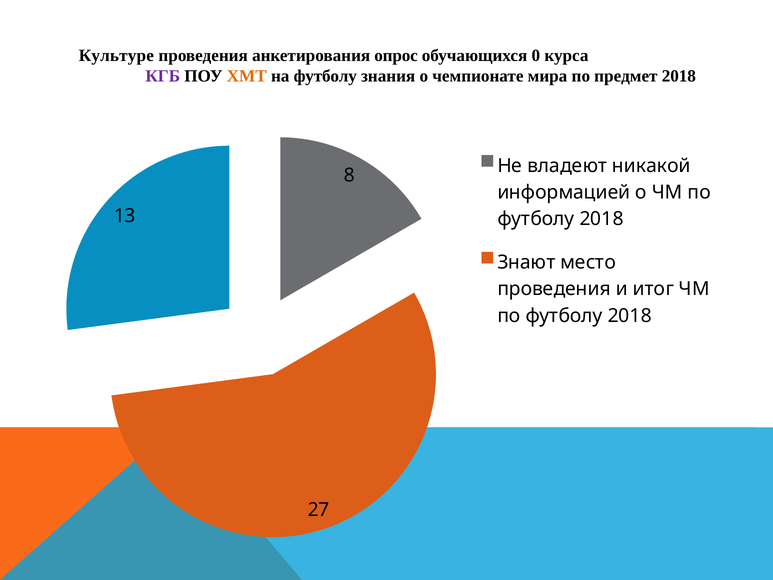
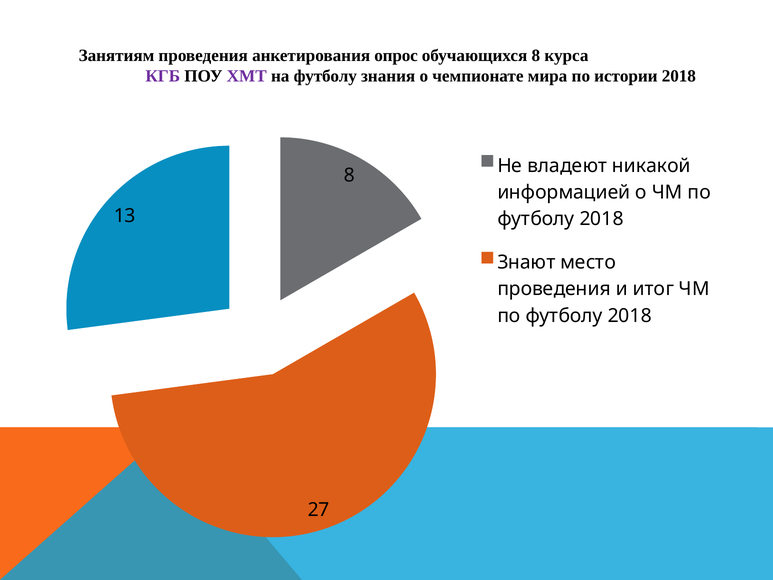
Культуре: Культуре -> Занятиям (116, 56)
обучающихся 0: 0 -> 8 (536, 56)
ХМТ colour: orange -> purple (247, 76)
предмет: предмет -> истории (626, 76)
